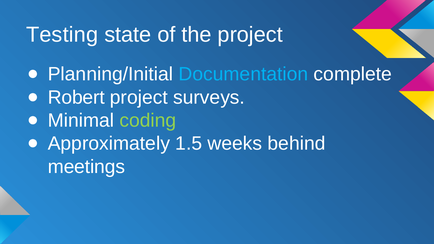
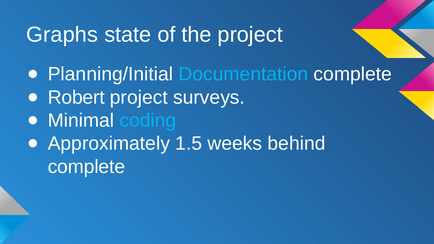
Testing: Testing -> Graphs (62, 35)
coding colour: light green -> light blue (148, 121)
meetings: meetings -> complete (86, 167)
